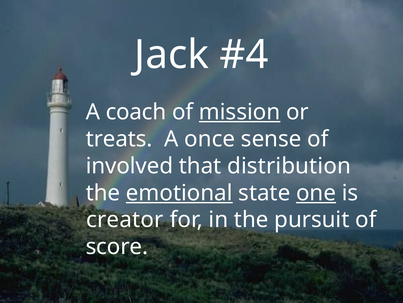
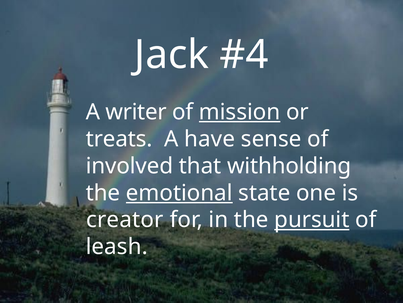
coach: coach -> writer (136, 112)
once: once -> have (210, 139)
distribution: distribution -> withholding (289, 166)
one underline: present -> none (316, 192)
pursuit underline: none -> present (312, 219)
score: score -> leash (117, 246)
